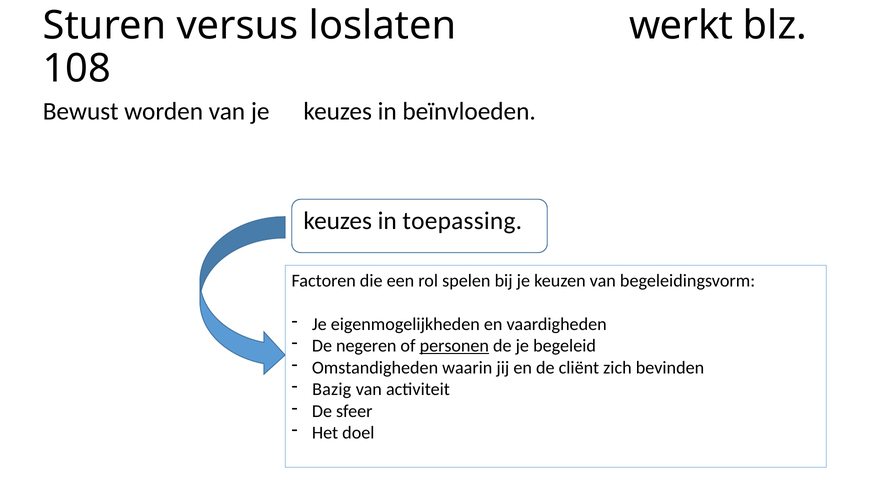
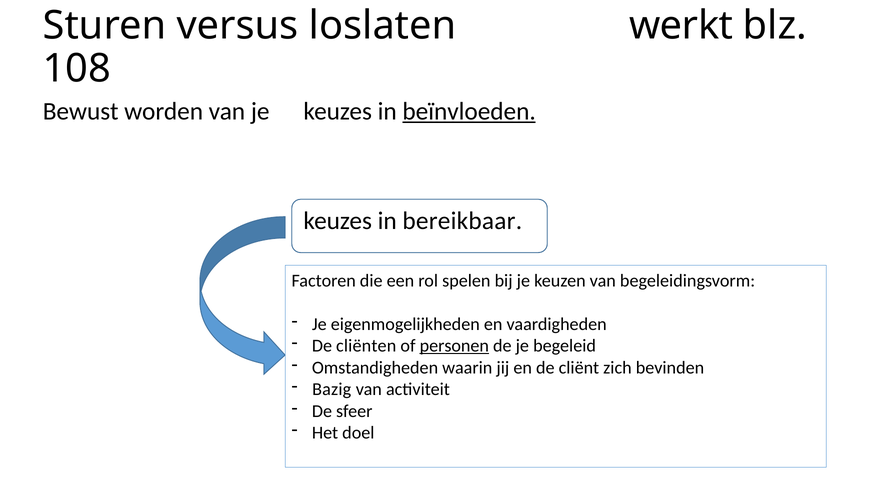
beïnvloeden underline: none -> present (469, 111)
toepassing: toepassing -> bereikbaar (462, 221)
negeren: negeren -> cliënten (366, 346)
